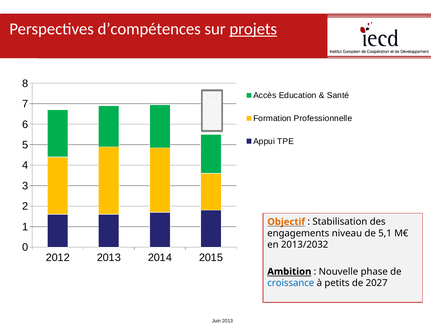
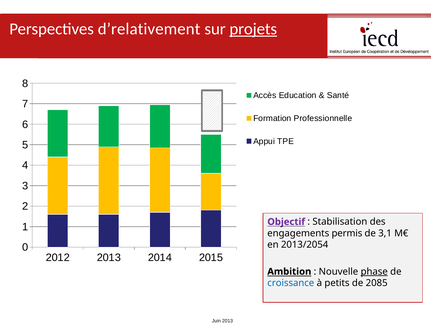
d’compétences: d’compétences -> d’relativement (149, 29)
Objectif colour: orange -> purple (286, 222)
niveau: niveau -> permis (347, 233)
5,1: 5,1 -> 3,1 (385, 233)
2013/2032: 2013/2032 -> 2013/2054 (305, 245)
phase underline: none -> present (374, 272)
2027: 2027 -> 2085 (377, 283)
